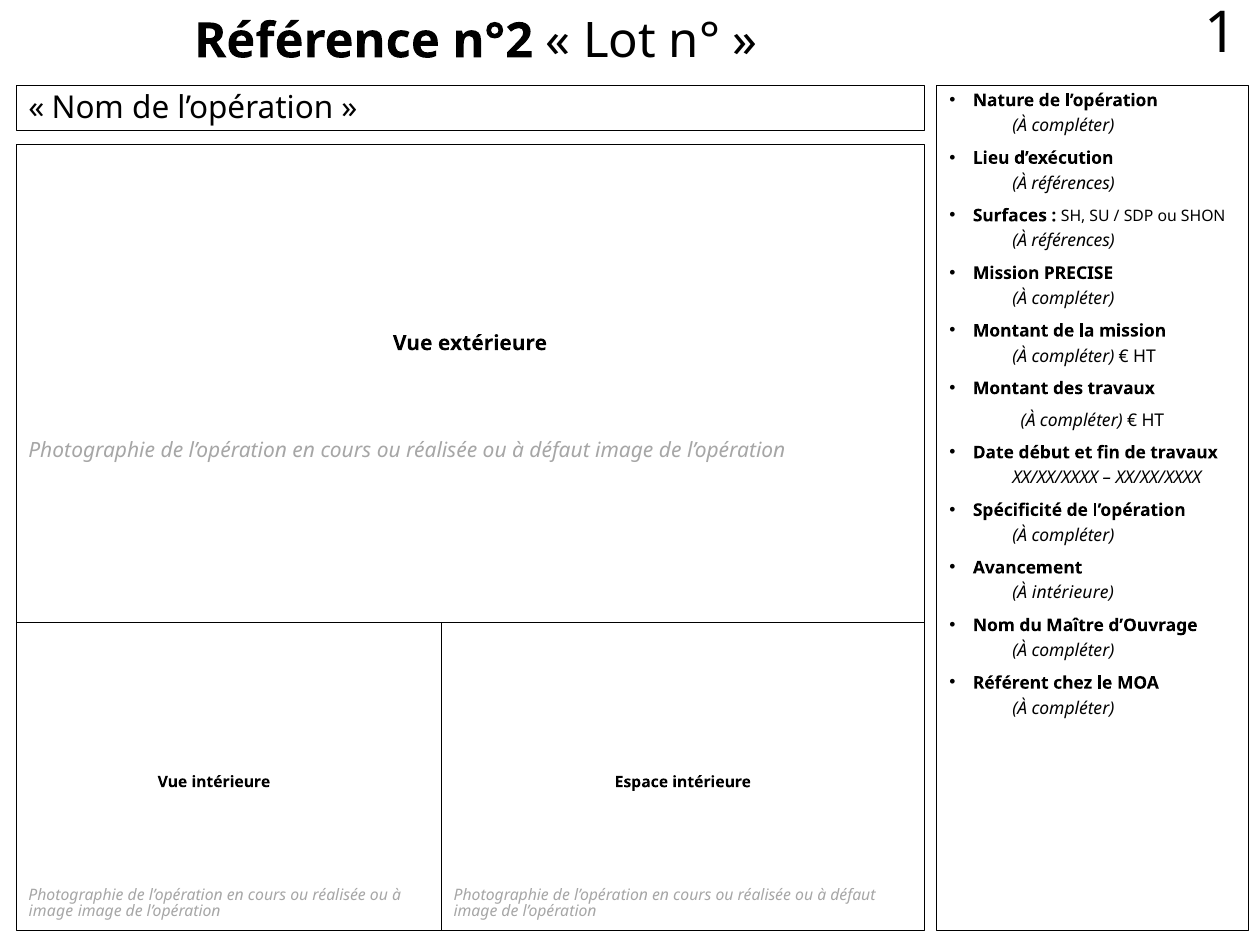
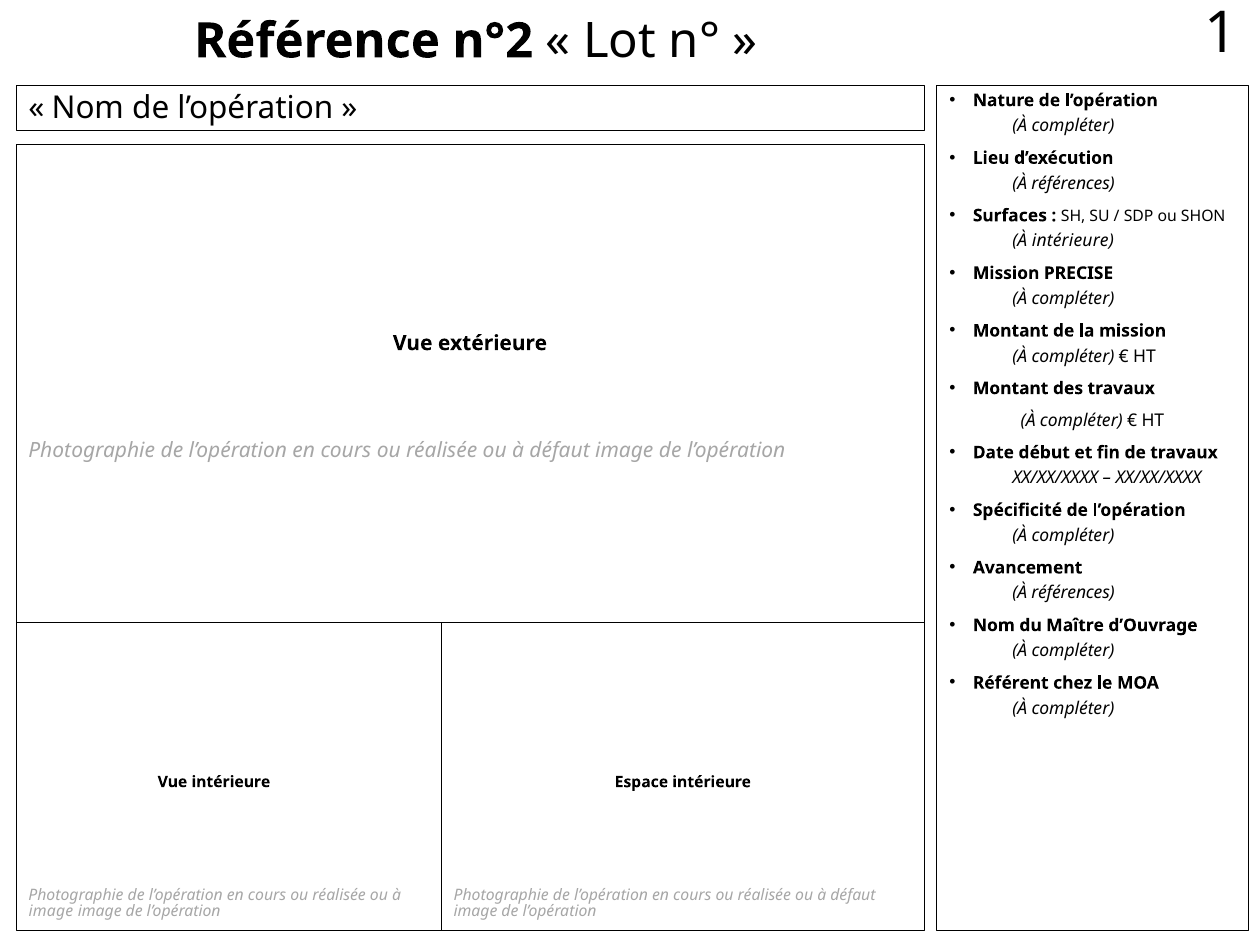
références: références -> intérieure (1073, 241)
intérieure: intérieure -> références (1073, 593)
